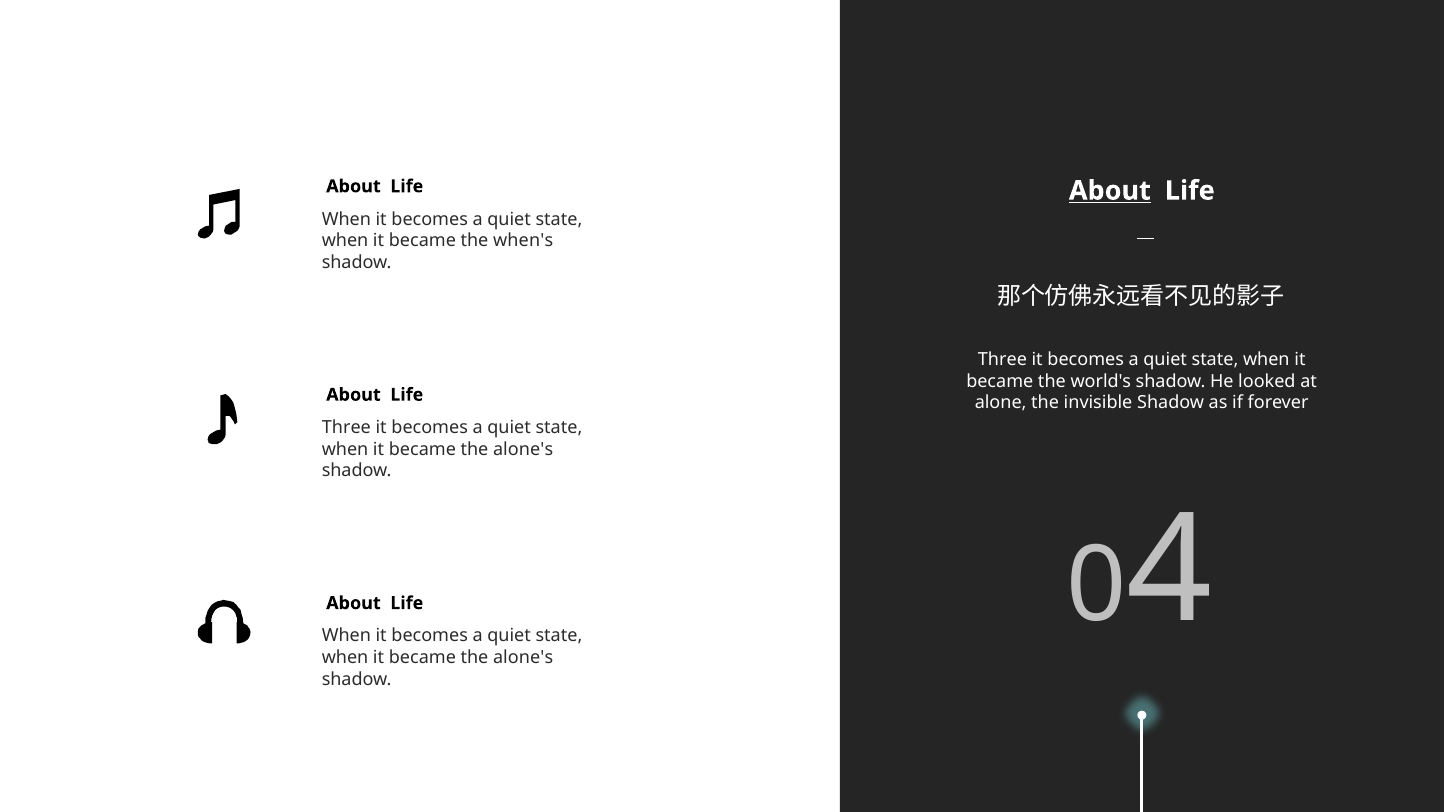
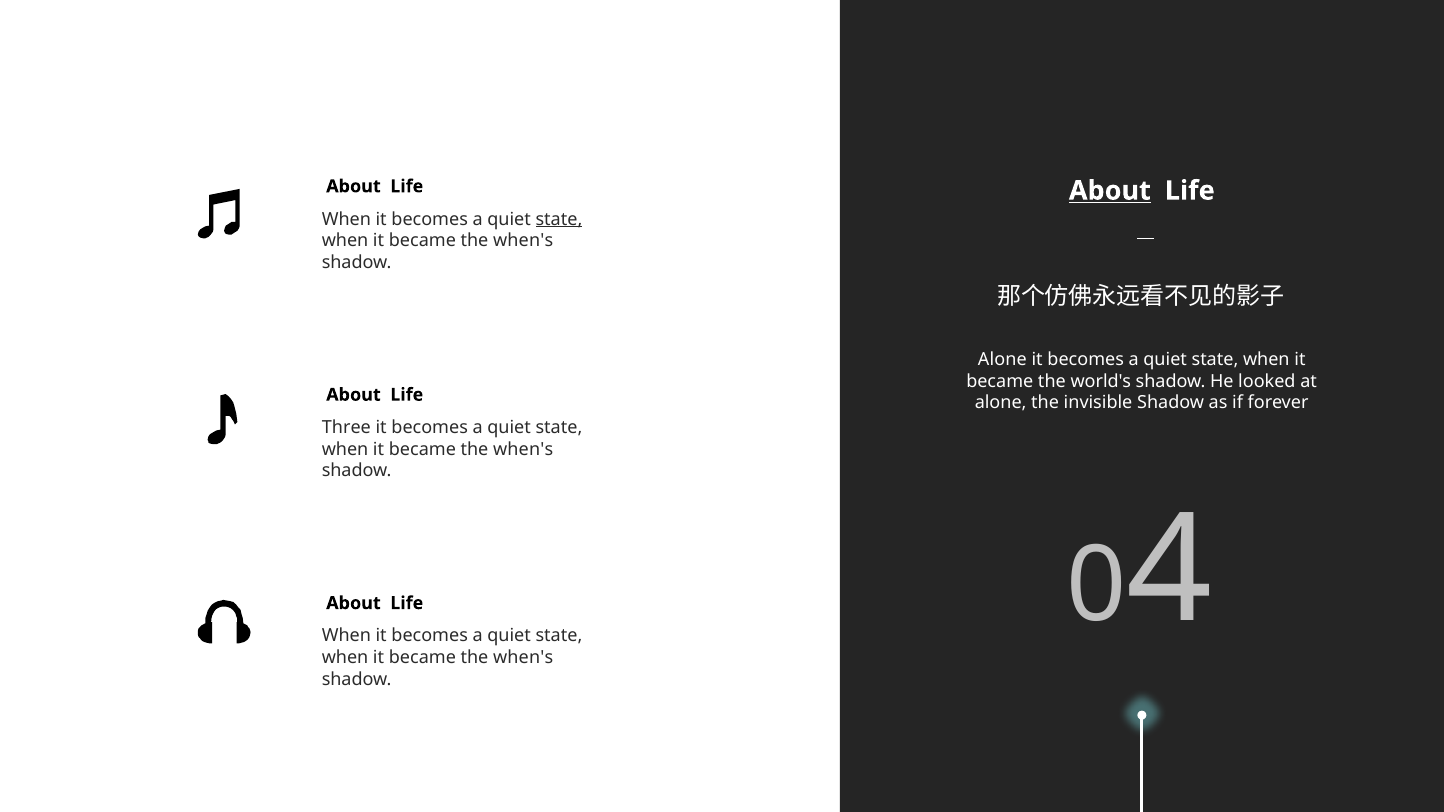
state underline: none -> present (559, 219)
Three: Three -> Alone (1002, 360)
alone's: alone's -> when's (523, 449)
alone's: alone's -> when's (523, 658)
